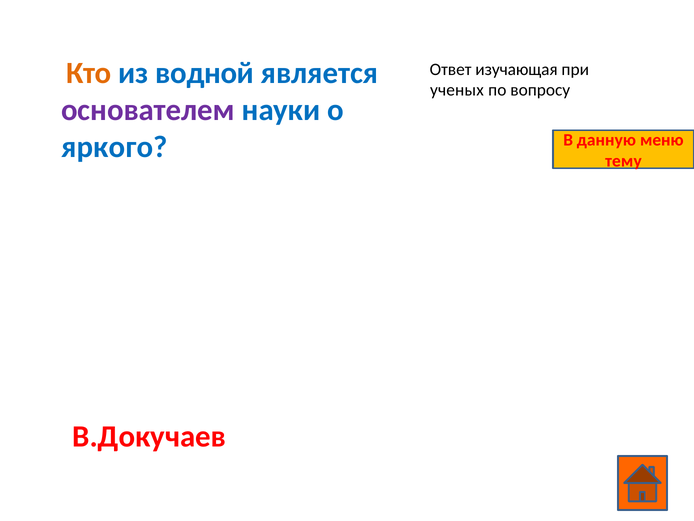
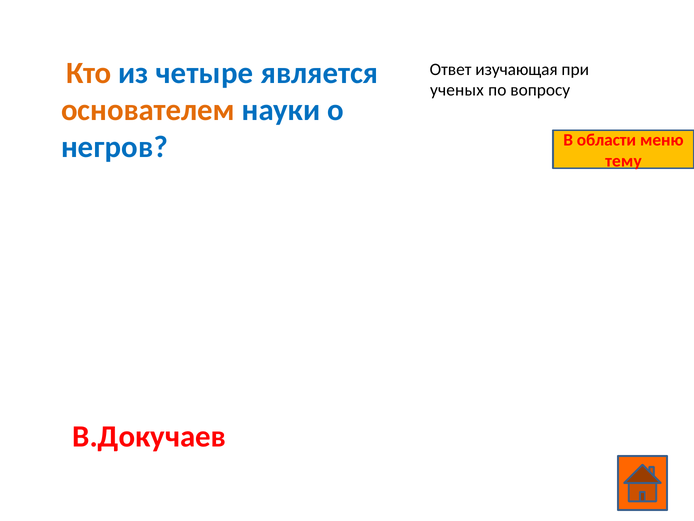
водной: водной -> четыре (204, 73)
основателем colour: purple -> orange (148, 110)
данную: данную -> области (606, 140)
яркого: яркого -> негров (114, 147)
